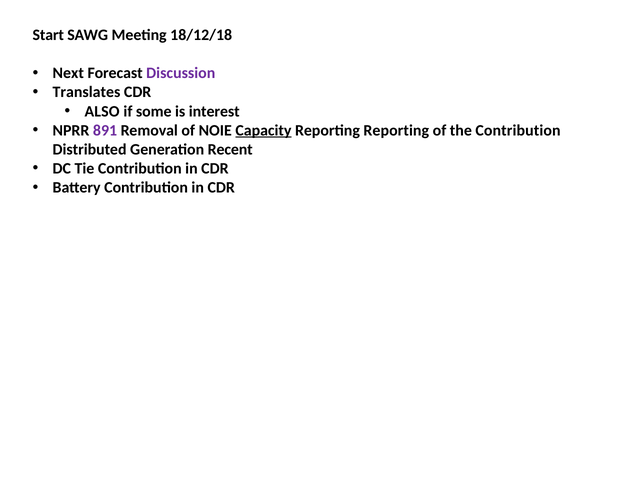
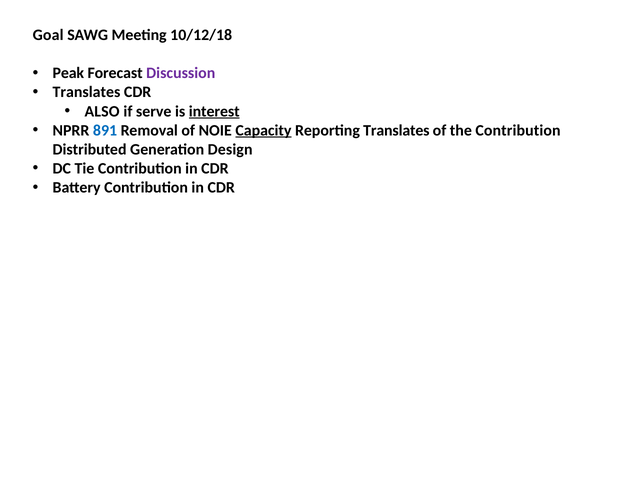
Start: Start -> Goal (48, 35)
18/12/18: 18/12/18 -> 10/12/18 (201, 35)
Next: Next -> Peak (68, 73)
some: some -> serve (154, 111)
interest underline: none -> present (214, 111)
891 colour: purple -> blue (105, 130)
Reporting Reporting: Reporting -> Translates (396, 130)
Recent: Recent -> Design (230, 149)
